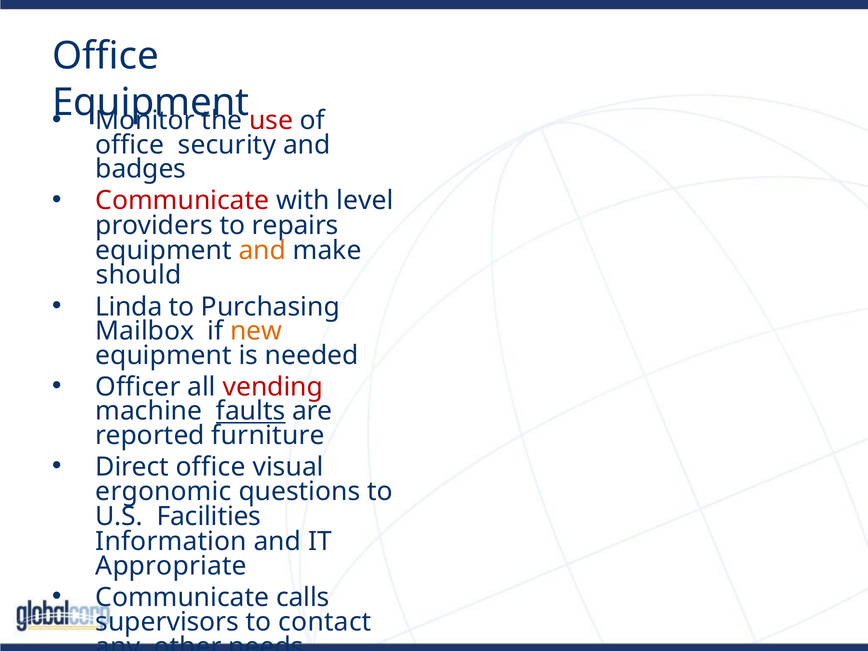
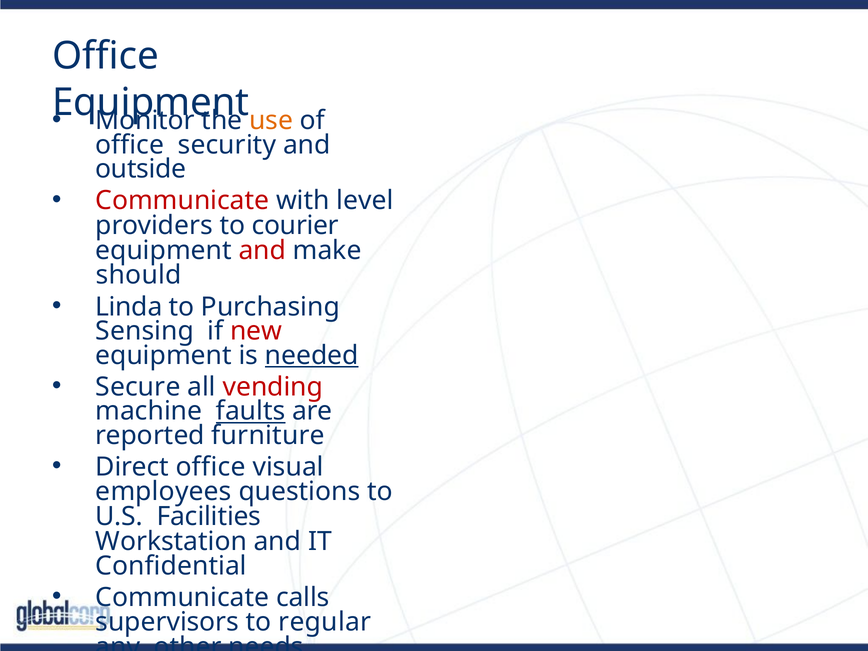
use colour: red -> orange (271, 121)
badges: badges -> outside (141, 169)
repairs: repairs -> courier (295, 226)
and colour: orange -> red (262, 250)
Mailbox: Mailbox -> Sensing (145, 331)
new colour: orange -> red (256, 331)
needed underline: none -> present (312, 355)
Officer: Officer -> Secure (138, 387)
ergonomic: ergonomic -> employees (164, 492)
Information: Information -> Workstation (171, 541)
Appropriate: Appropriate -> Confidential (171, 566)
contact: contact -> regular (325, 622)
